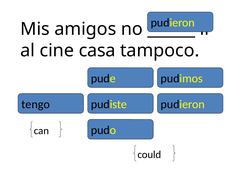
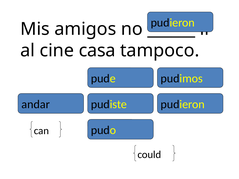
tengo: tengo -> andar (36, 104)
